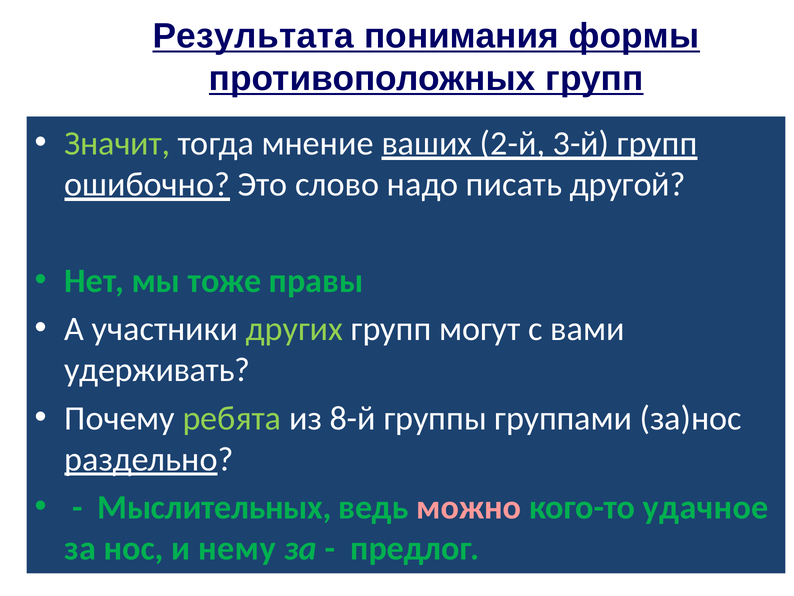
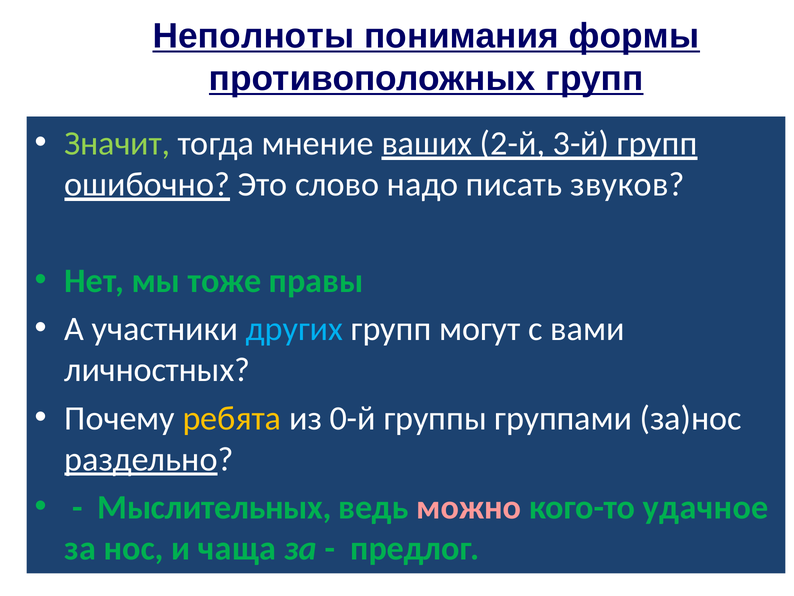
Результата: Результата -> Неполноты (253, 36)
другой: другой -> звуков (627, 184)
других colour: light green -> light blue (295, 329)
удерживать: удерживать -> личностных (157, 370)
ребята colour: light green -> yellow (232, 418)
8-й: 8-й -> 0-й (353, 418)
нему: нему -> чаща (237, 548)
